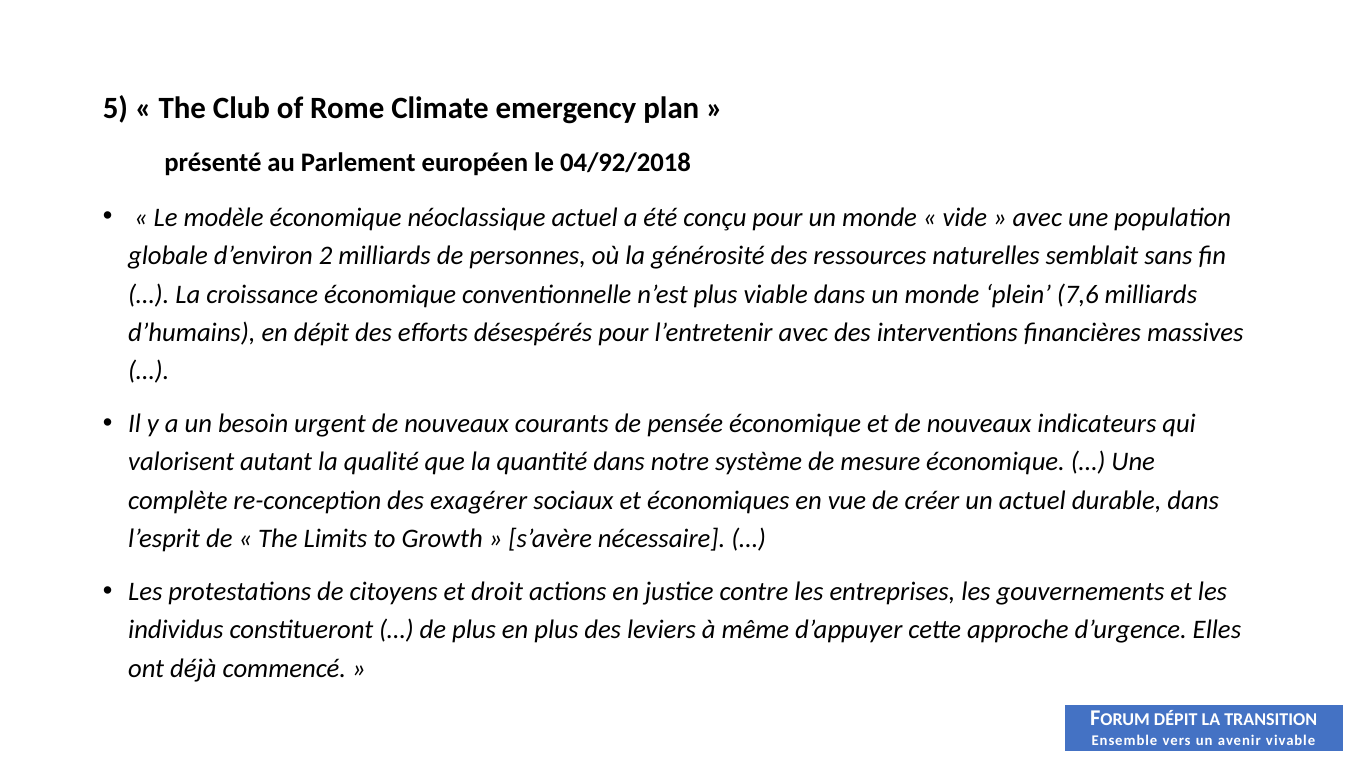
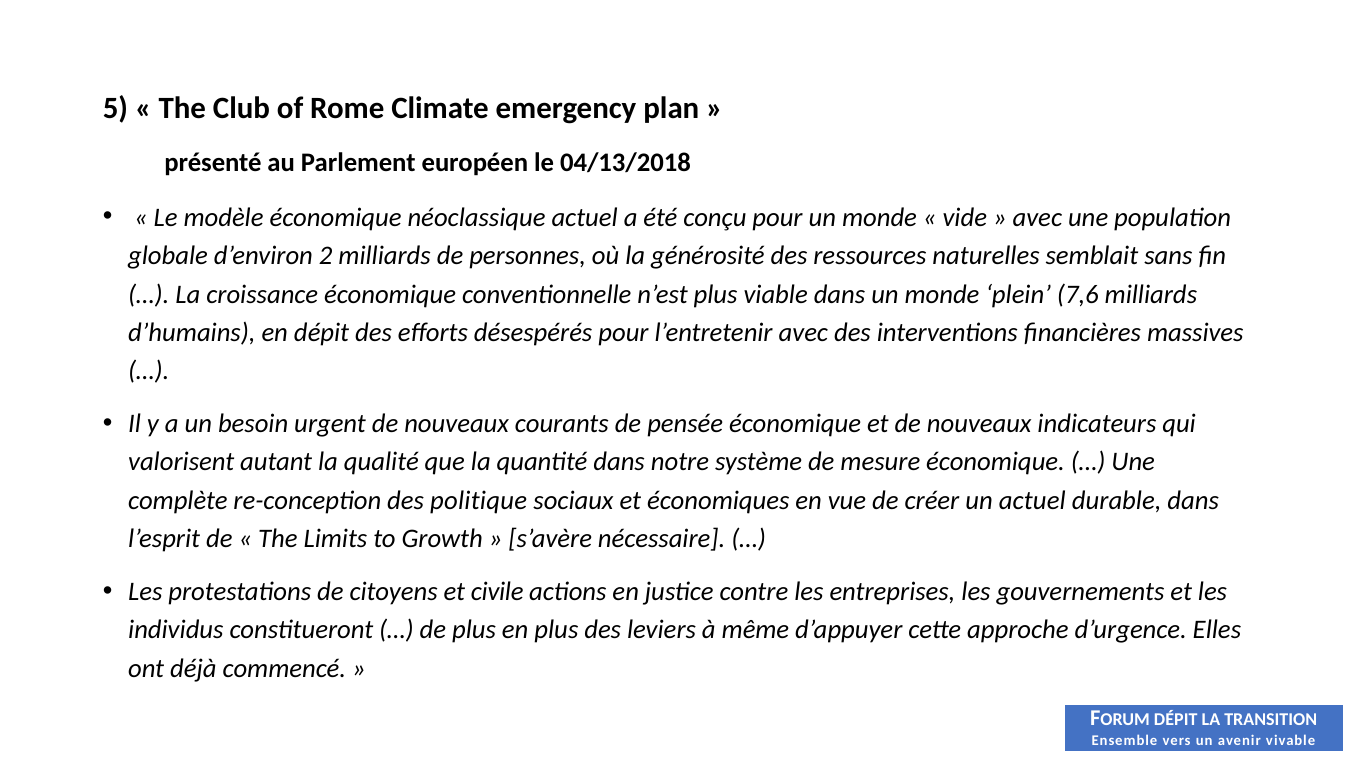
04/92/2018: 04/92/2018 -> 04/13/2018 (625, 162)
exagérer: exagérer -> politique (479, 500)
droit: droit -> civile (497, 591)
